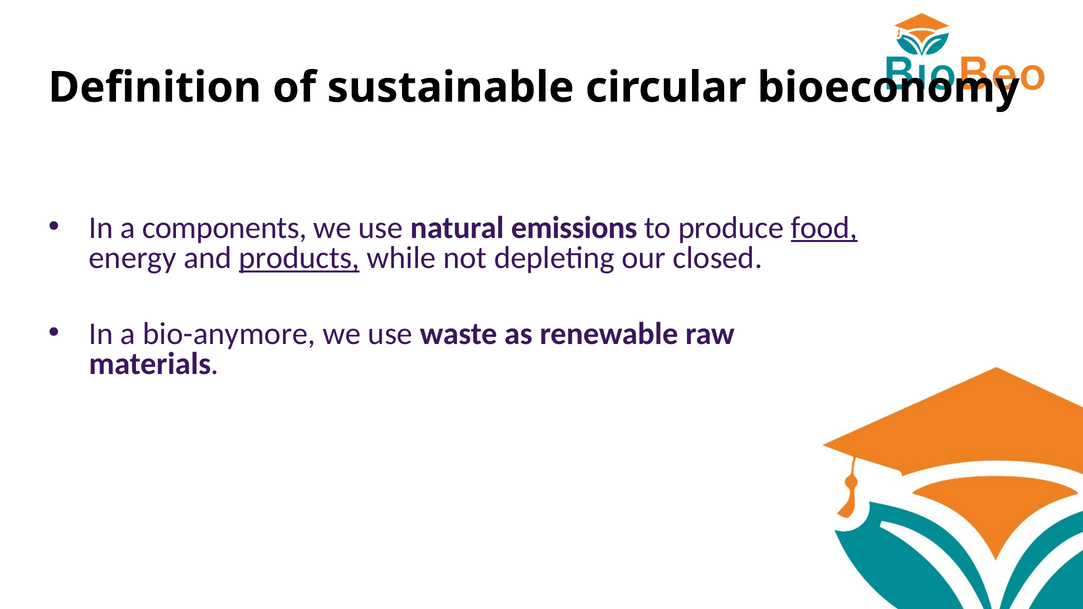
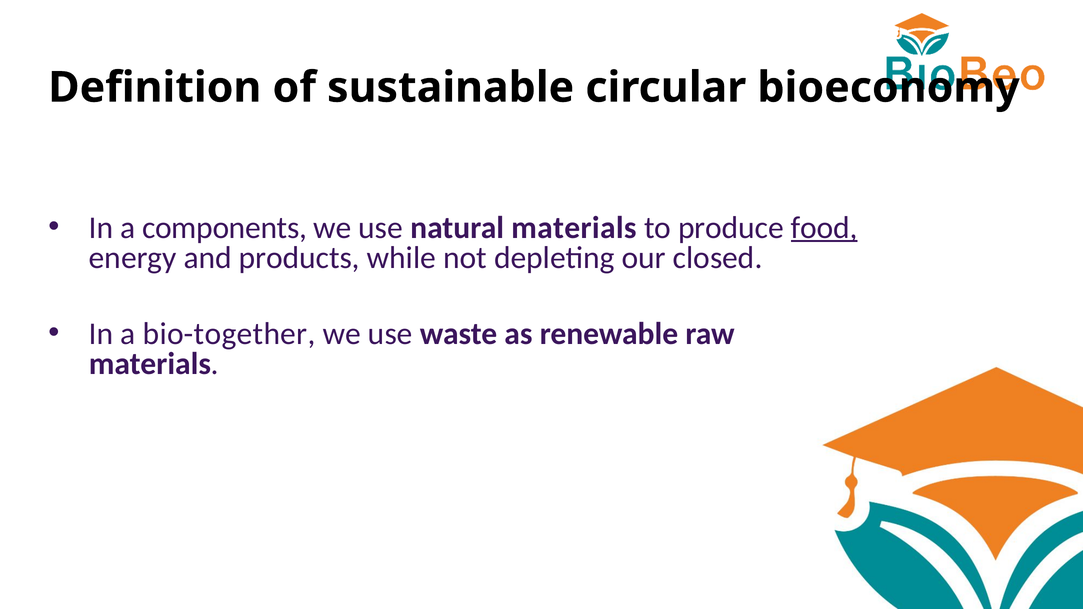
natural emissions: emissions -> materials (574, 228)
products underline: present -> none (299, 258)
bio-anymore: bio-anymore -> bio-together (229, 334)
